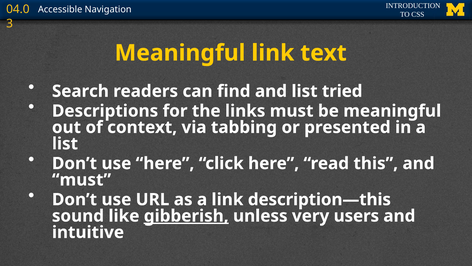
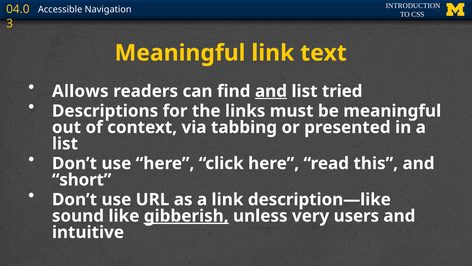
Search: Search -> Allows (80, 91)
and underline: none -> present (271, 91)
must: must -> short (82, 180)
description—this: description—this -> description—like (319, 199)
